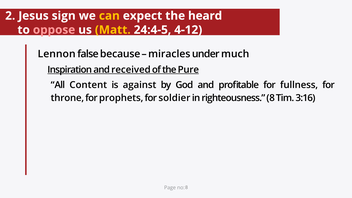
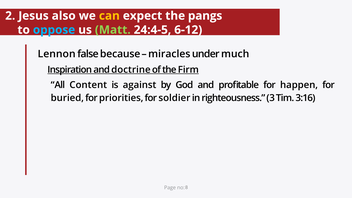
sign: sign -> also (64, 16)
heard: heard -> pangs (205, 16)
oppose colour: pink -> light blue (54, 30)
Matt colour: yellow -> light green (113, 30)
4-12: 4-12 -> 6-12 (188, 30)
received: received -> doctrine (131, 70)
Pure: Pure -> Firm (188, 70)
fullness: fullness -> happen (299, 85)
throne: throne -> buried (67, 98)
prophets: prophets -> priorities (121, 98)
8: 8 -> 3 (271, 98)
